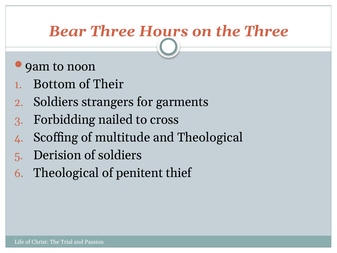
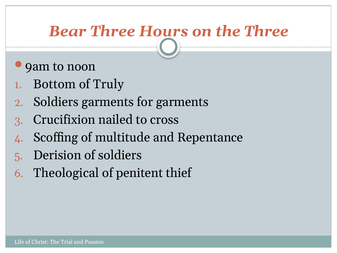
Their: Their -> Truly (108, 84)
Soldiers strangers: strangers -> garments (108, 102)
Forbidding: Forbidding -> Crucifixion (64, 120)
and Theological: Theological -> Repentance (210, 137)
